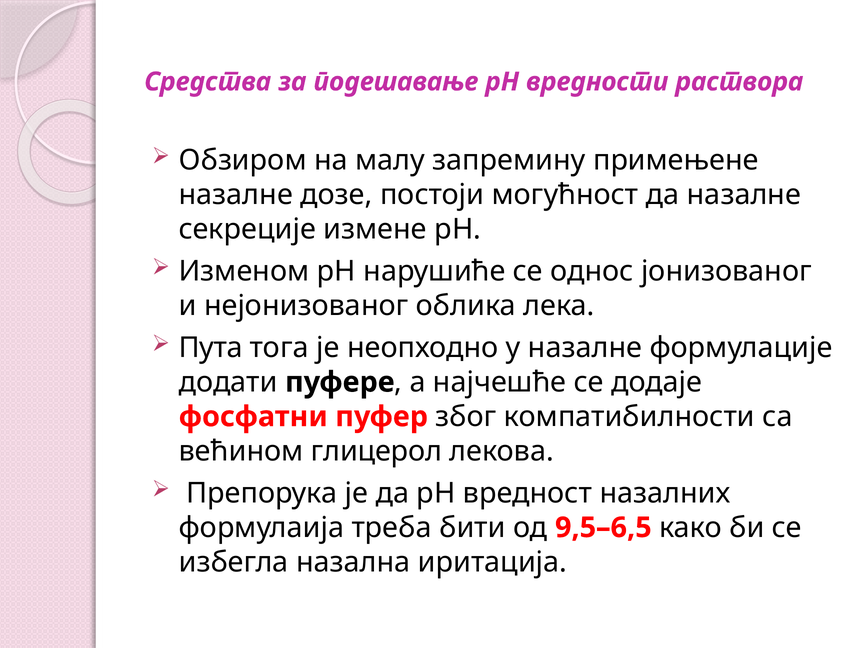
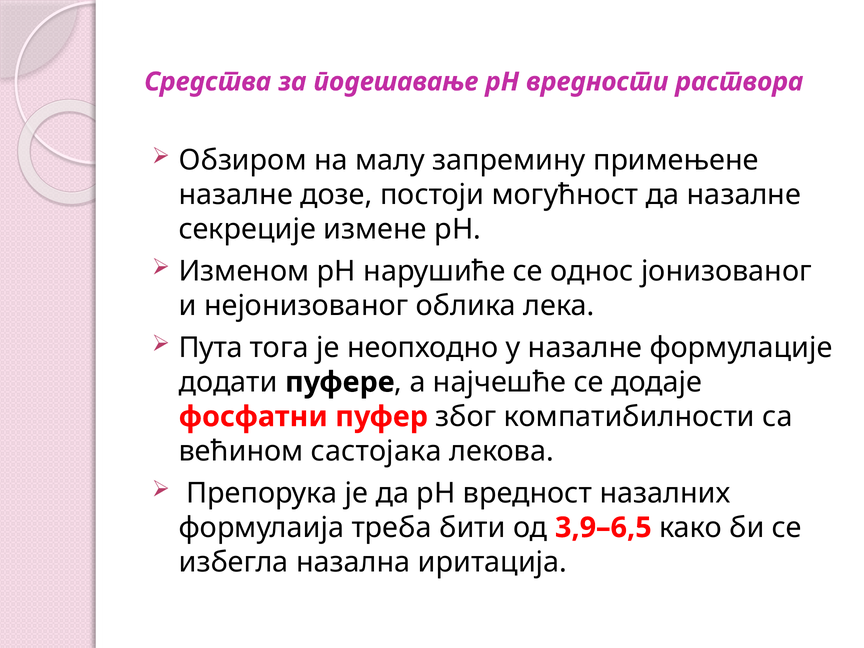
глицерол: глицерол -> састојака (376, 451)
9,5–6,5: 9,5–6,5 -> 3,9–6,5 (603, 528)
